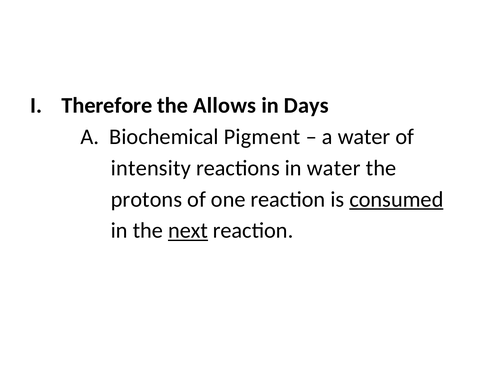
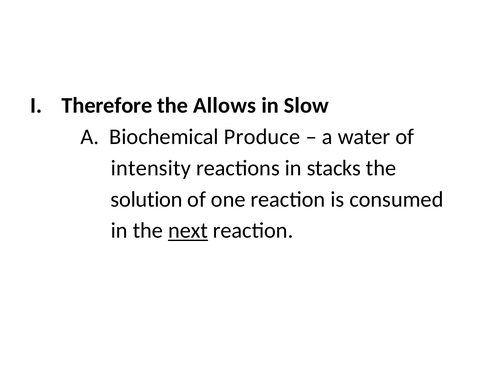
Days: Days -> Slow (306, 106)
Pigment: Pigment -> Produce (262, 137)
in water: water -> stacks (334, 168)
protons: protons -> solution (147, 199)
consumed underline: present -> none (396, 199)
